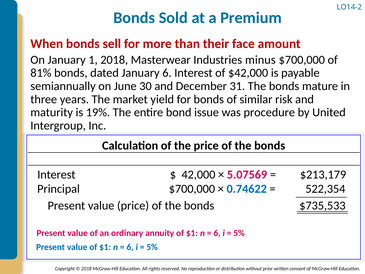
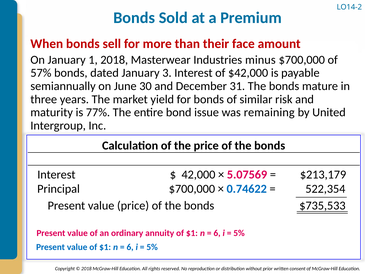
81%: 81% -> 57% (41, 73)
January 6: 6 -> 3 (167, 73)
19%: 19% -> 77% (98, 112)
procedure: procedure -> remaining (269, 112)
